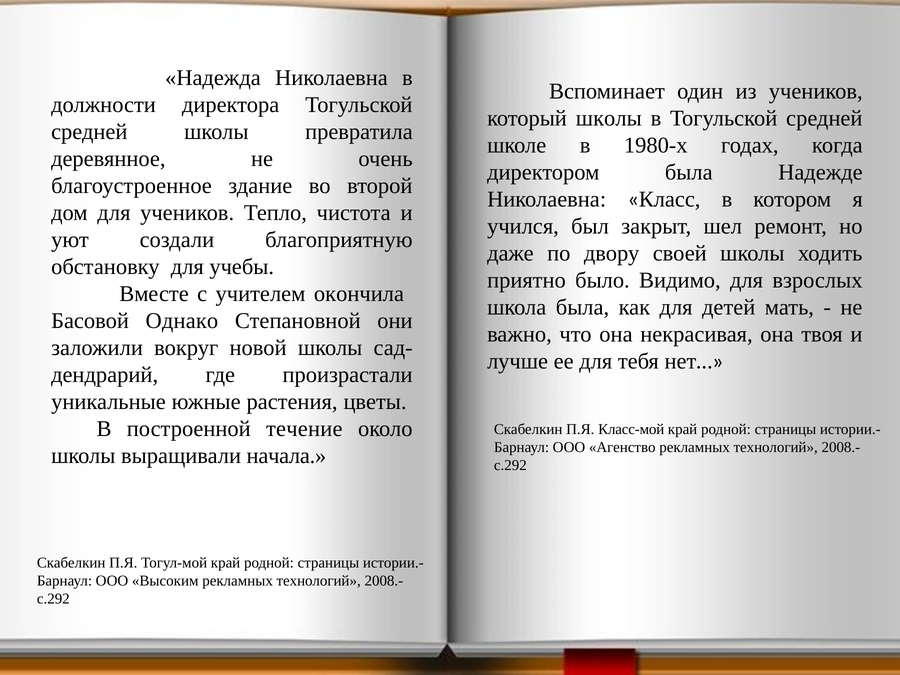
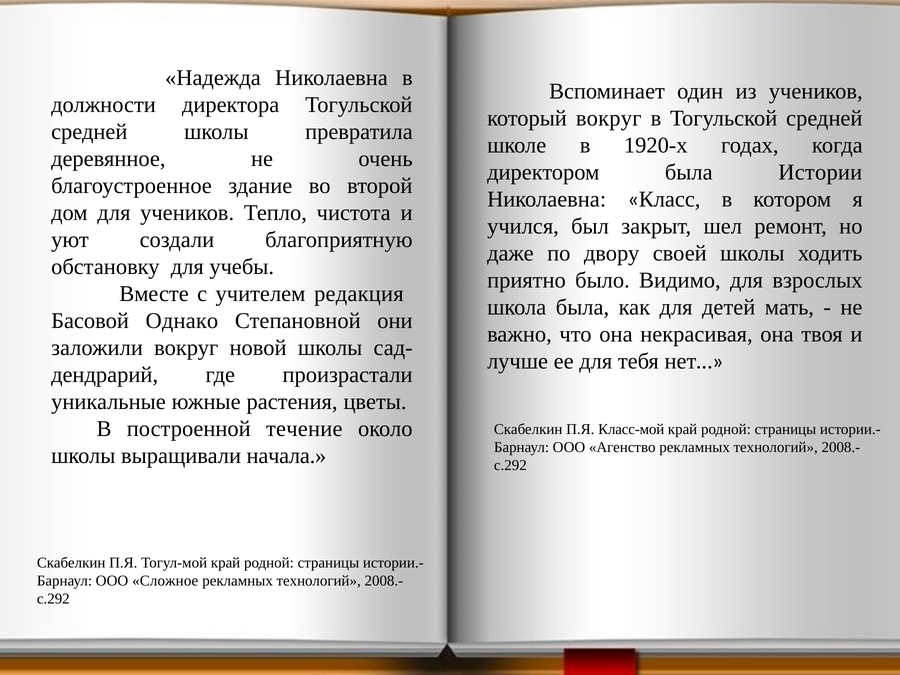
который школы: школы -> вокруг (609, 118)
1980-х: 1980-х -> 1920-х (656, 145)
Надежде: Надежде -> Истории (820, 172)
окончила: окончила -> редакция (359, 294)
Высоким: Высоким -> Сложное (165, 581)
